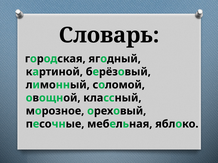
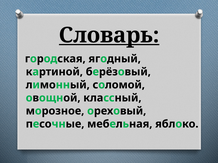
Словарь underline: none -> present (109, 35)
